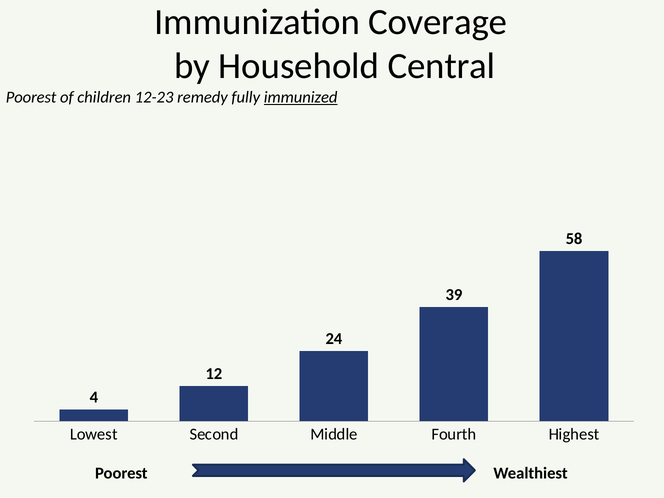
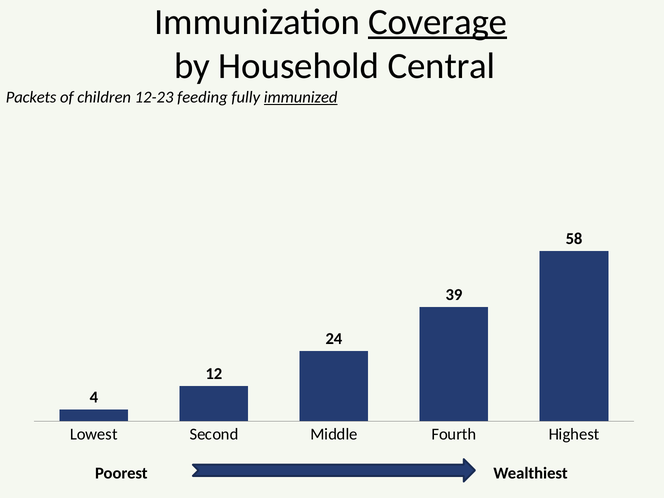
Coverage underline: none -> present (438, 22)
Poorest: Poorest -> Packets (31, 97)
remedy: remedy -> feeding (202, 97)
